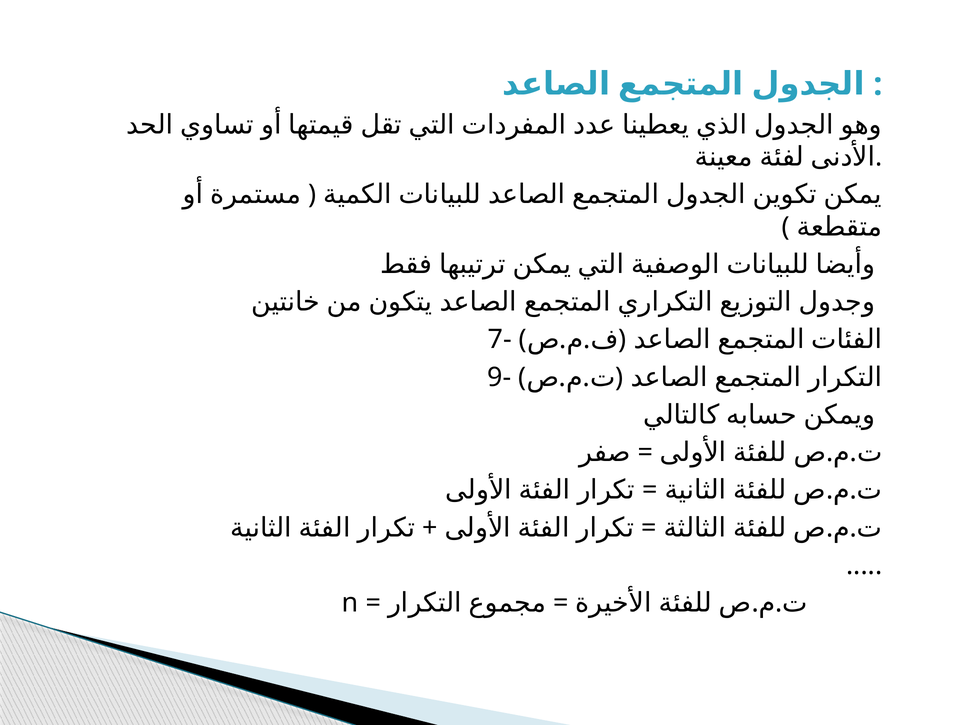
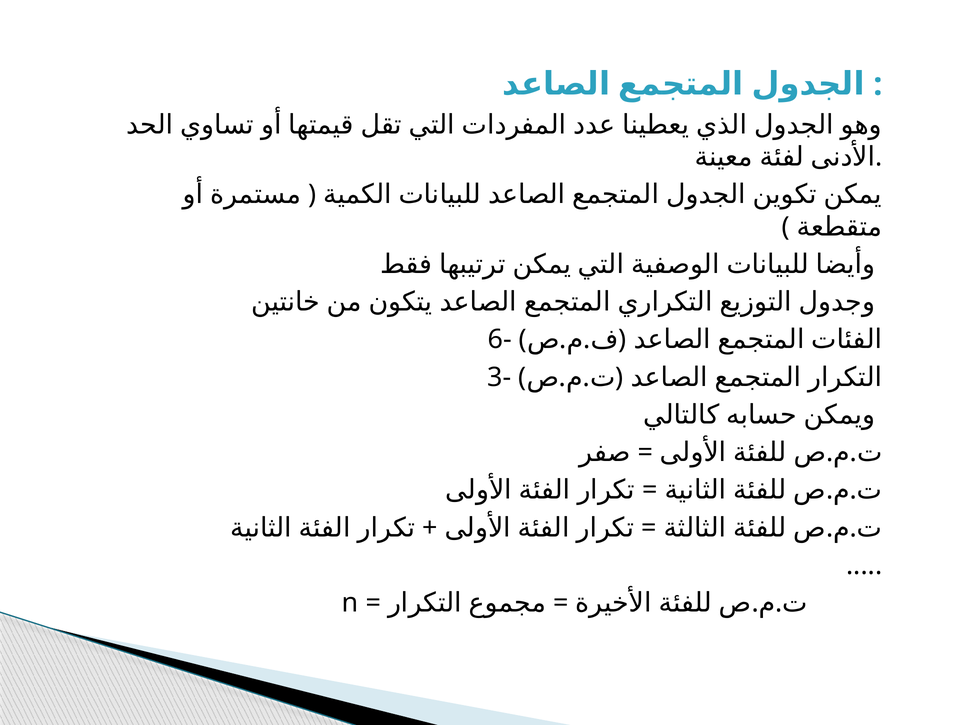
7-: 7- -> 6- (500, 340)
9-: 9- -> 3- (499, 377)
